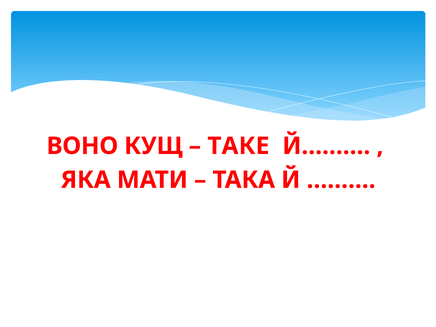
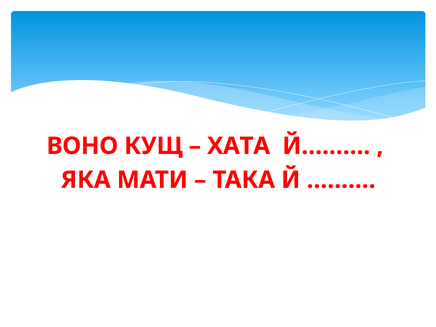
ТАКЕ: ТАКЕ -> ХАТА (239, 146)
